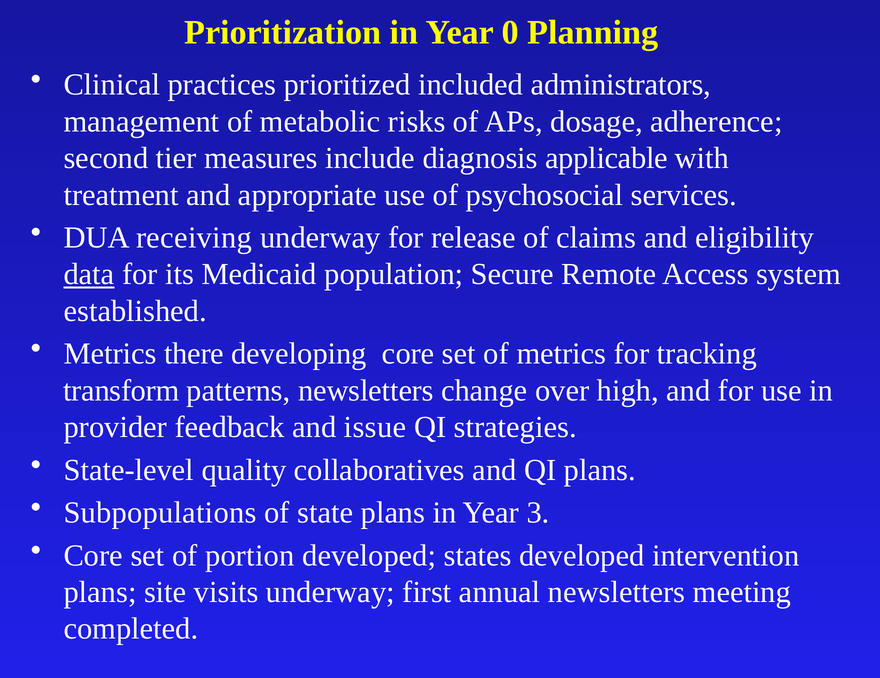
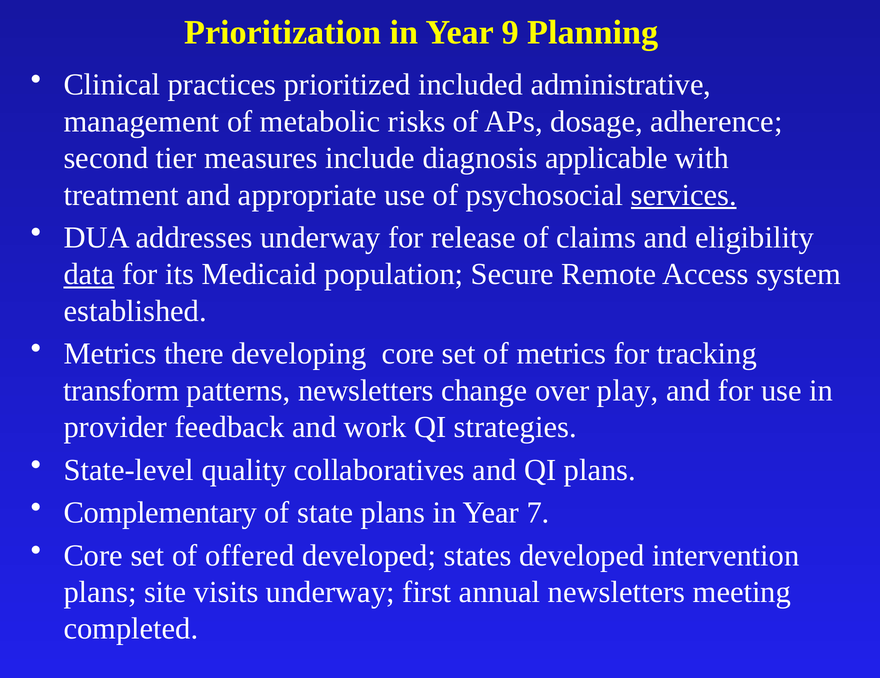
0: 0 -> 9 (510, 32)
administrators: administrators -> administrative (621, 85)
services underline: none -> present (684, 195)
receiving: receiving -> addresses (194, 238)
high: high -> play (628, 390)
issue: issue -> work (375, 427)
Subpopulations: Subpopulations -> Complementary (160, 512)
3: 3 -> 7 (538, 512)
portion: portion -> offered (250, 555)
